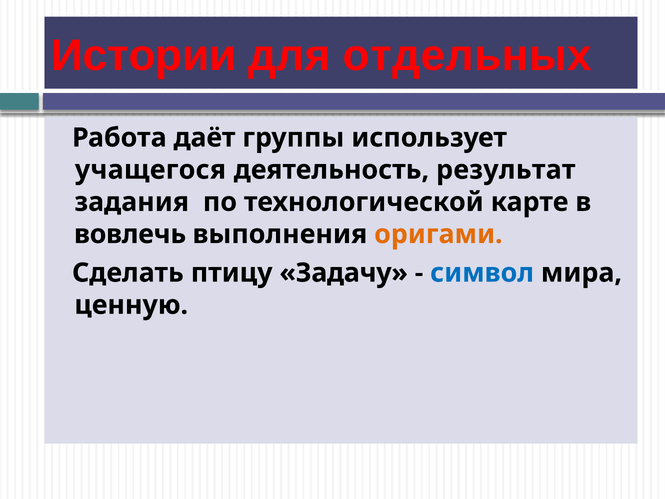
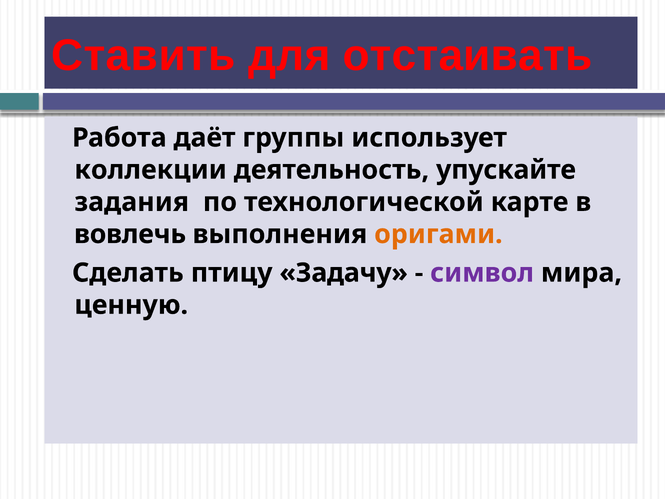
Истории: Истории -> Ставить (143, 56)
отдельных: отдельных -> отстаивать (467, 56)
учащегося: учащегося -> коллекции (151, 170)
результат: результат -> упускайте (506, 170)
символ colour: blue -> purple (482, 273)
